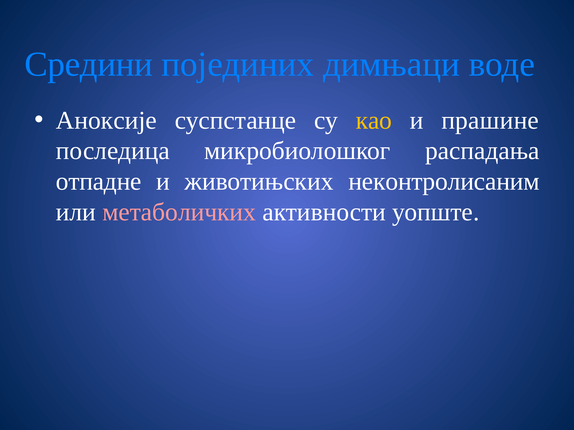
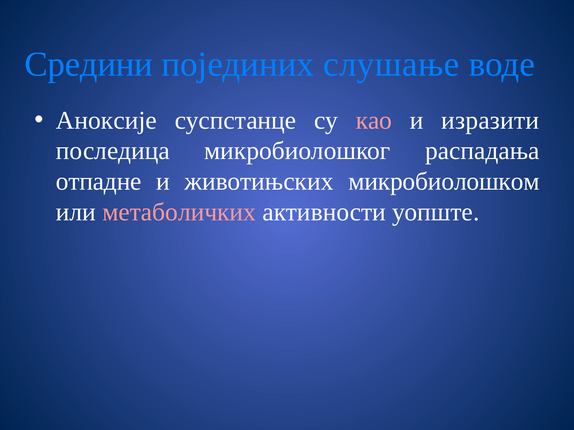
димњаци: димњаци -> слушање (391, 64)
као colour: yellow -> pink (374, 120)
прашине: прашине -> изразити (490, 120)
неконтролисаним: неконтролисаним -> микробиолошком (444, 182)
